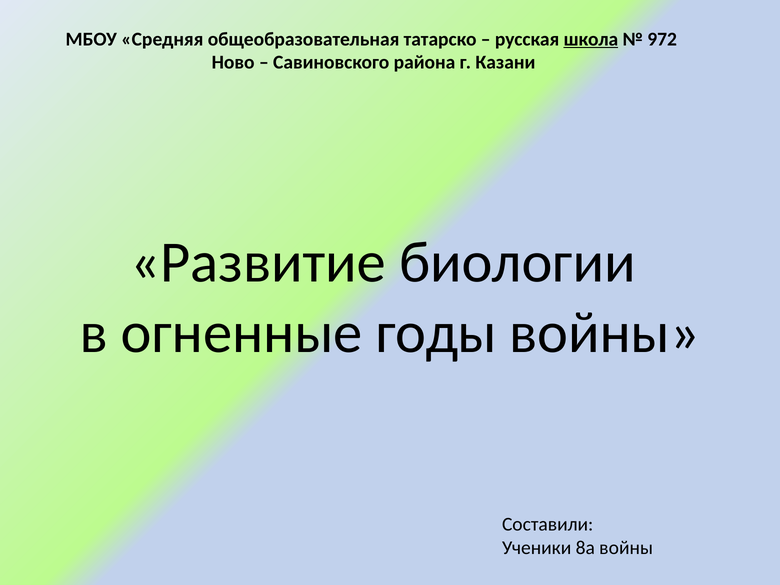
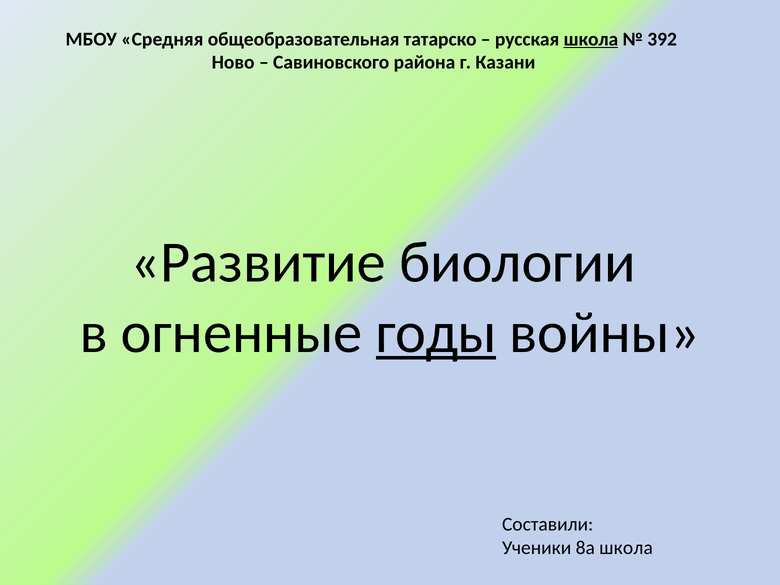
972: 972 -> 392 (662, 39)
годы underline: none -> present (436, 333)
8а войны: войны -> школа (626, 548)
